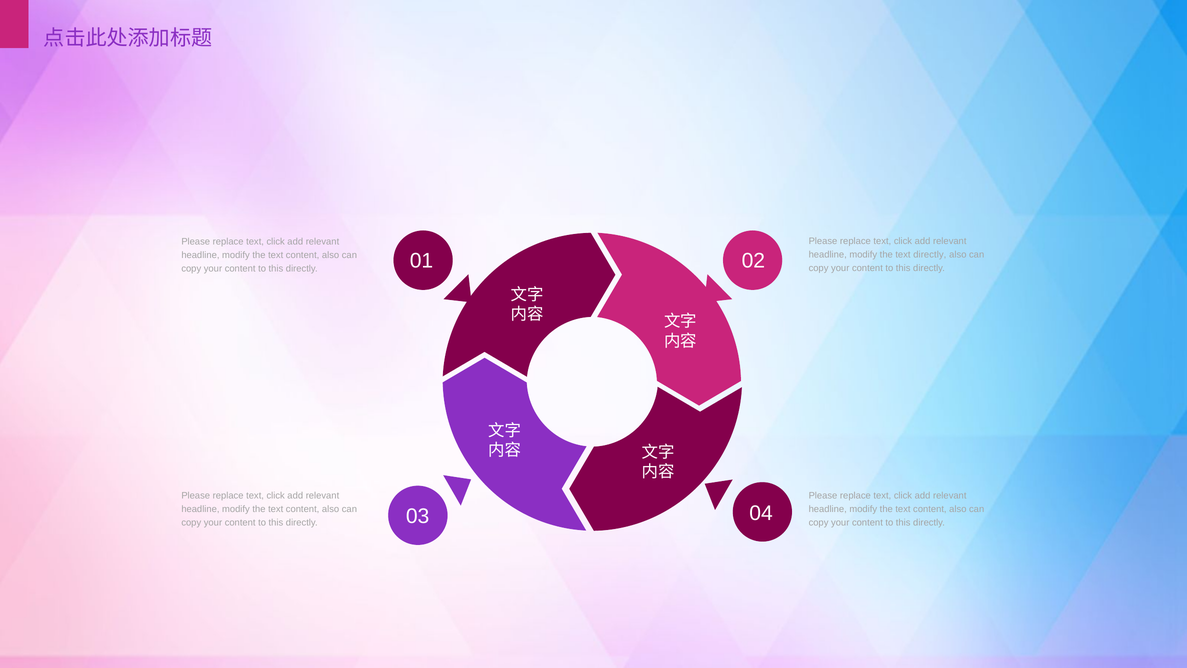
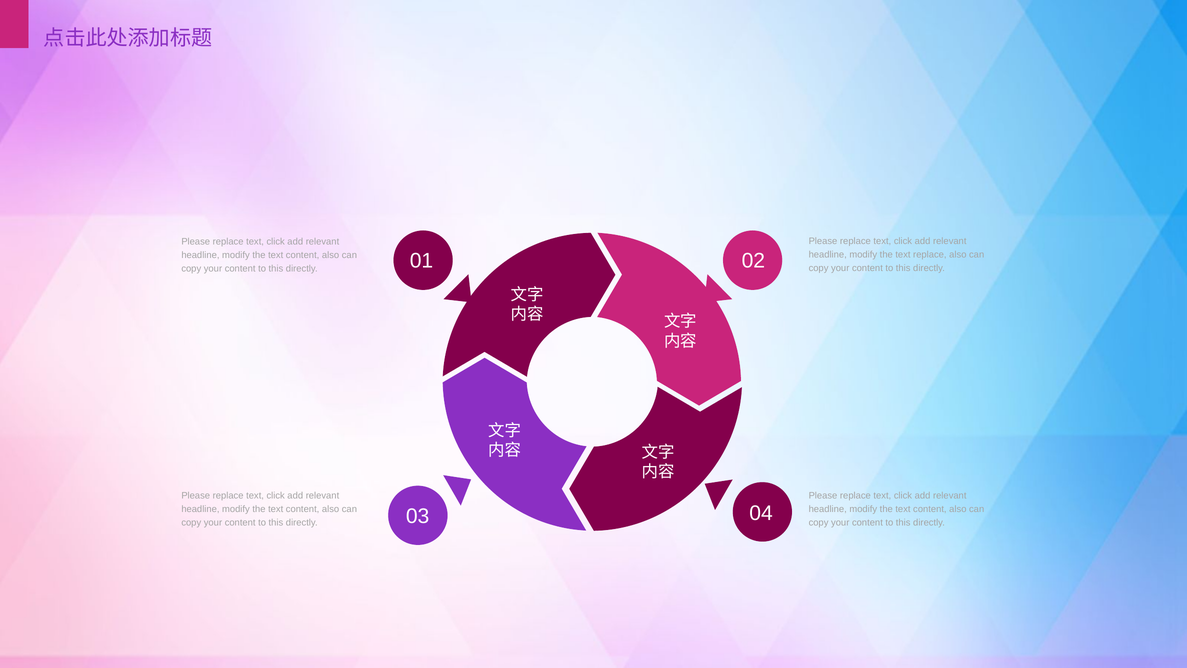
text directly: directly -> replace (930, 254)
